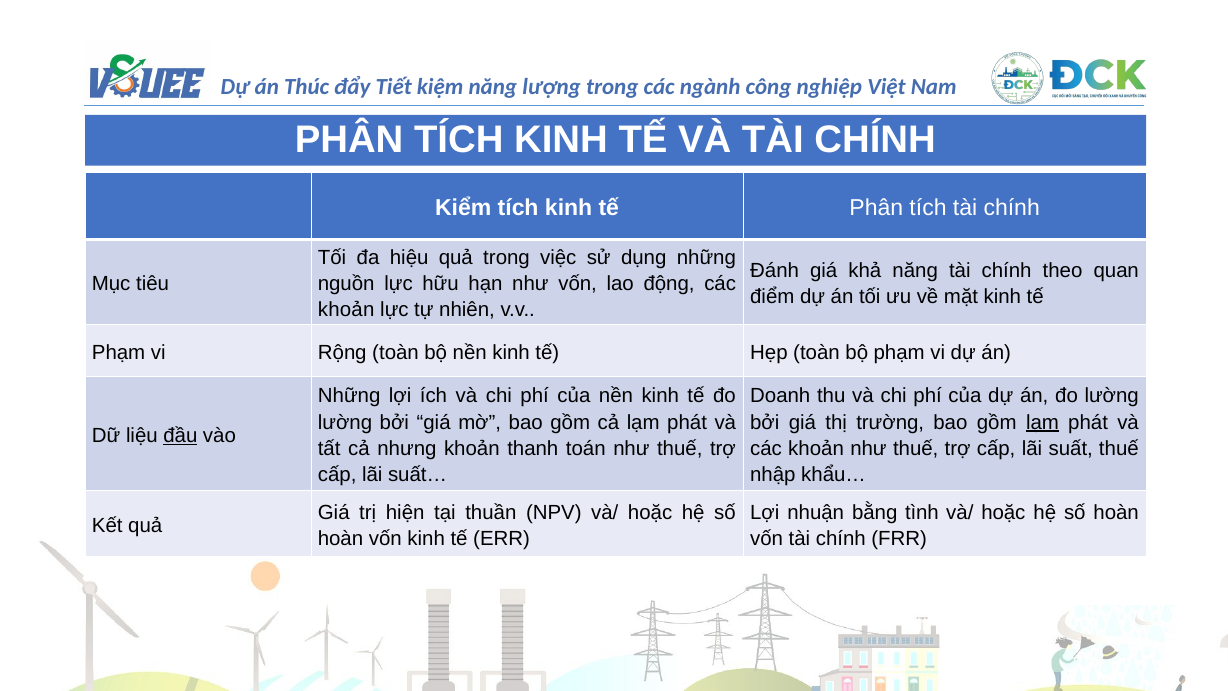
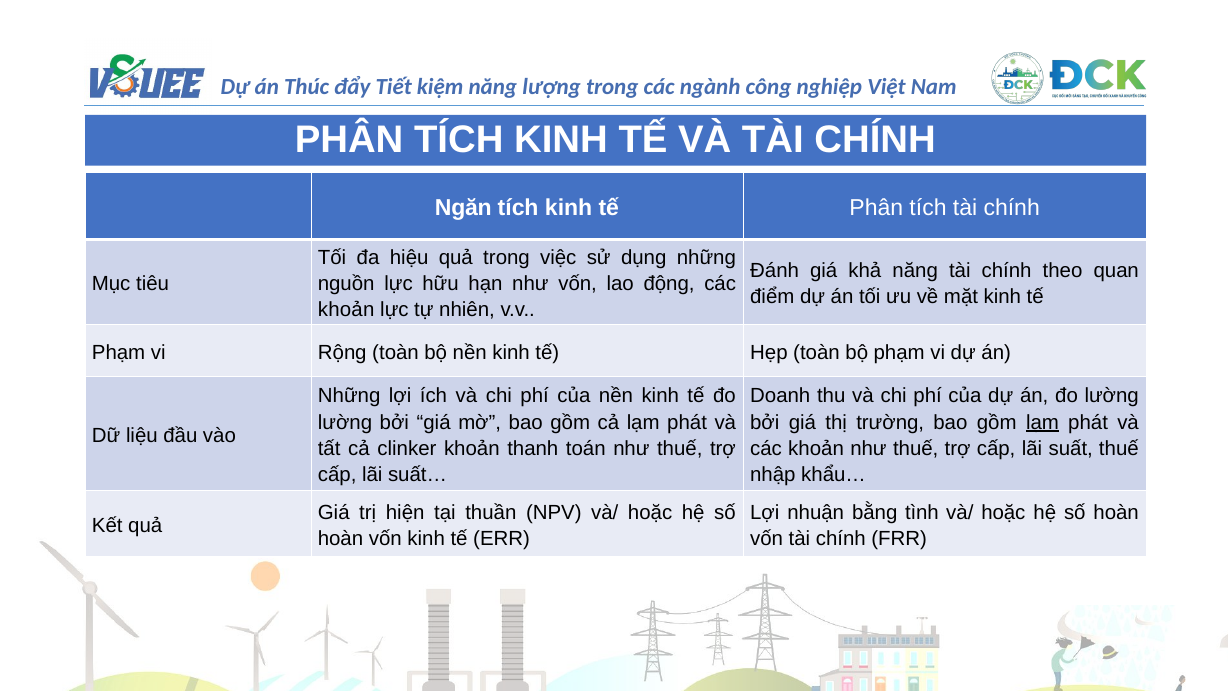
Kiểm: Kiểm -> Ngăn (463, 208)
đầu underline: present -> none (180, 435)
nhưng: nhưng -> clinker (407, 448)
